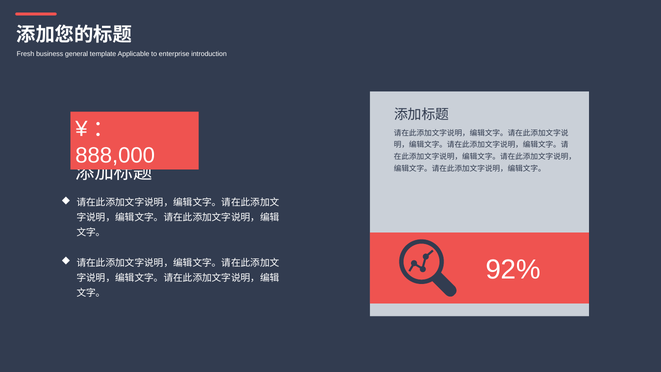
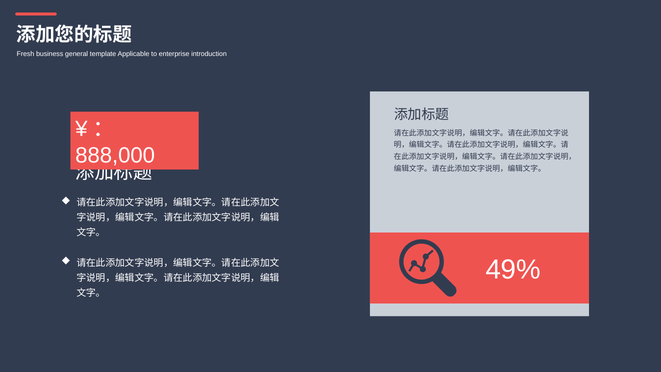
92%: 92% -> 49% (513, 270)
